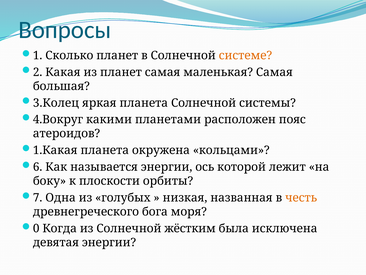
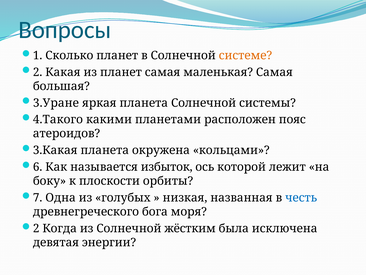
3.Колец: 3.Колец -> 3.Уране (56, 103)
4.Вокруг: 4.Вокруг -> 4.Такого (58, 119)
1.Какая: 1.Какая -> 3.Какая (55, 150)
называется энергии: энергии -> избыток (167, 167)
честь colour: orange -> blue (301, 197)
0: 0 -> 2 (36, 228)
